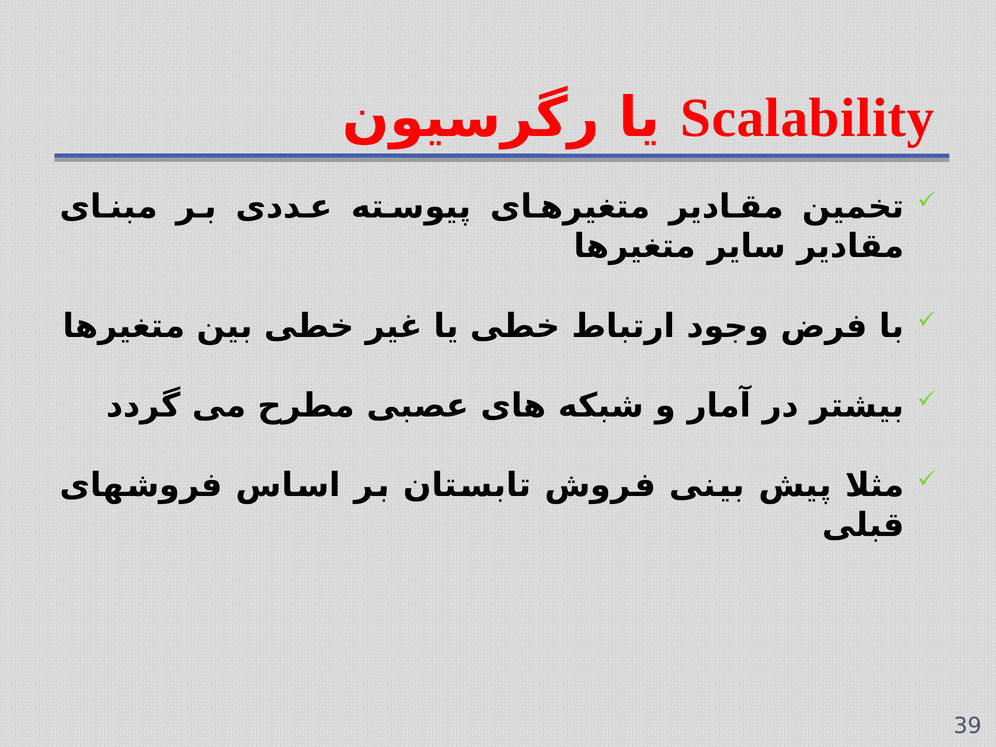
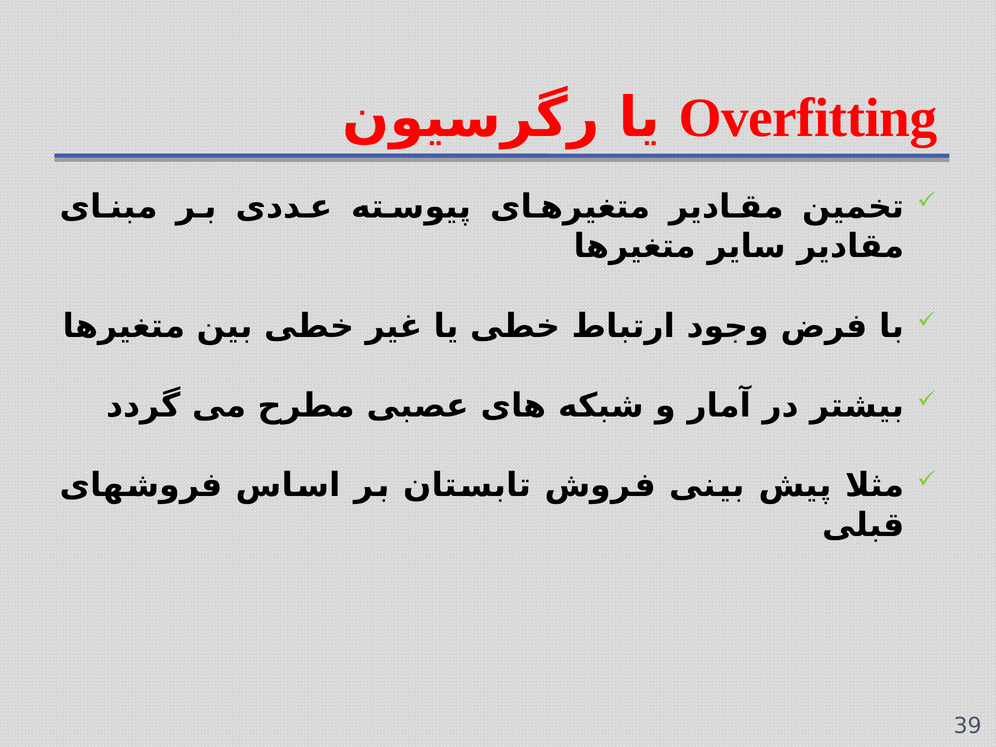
Scalability: Scalability -> Overfitting (808, 118)
